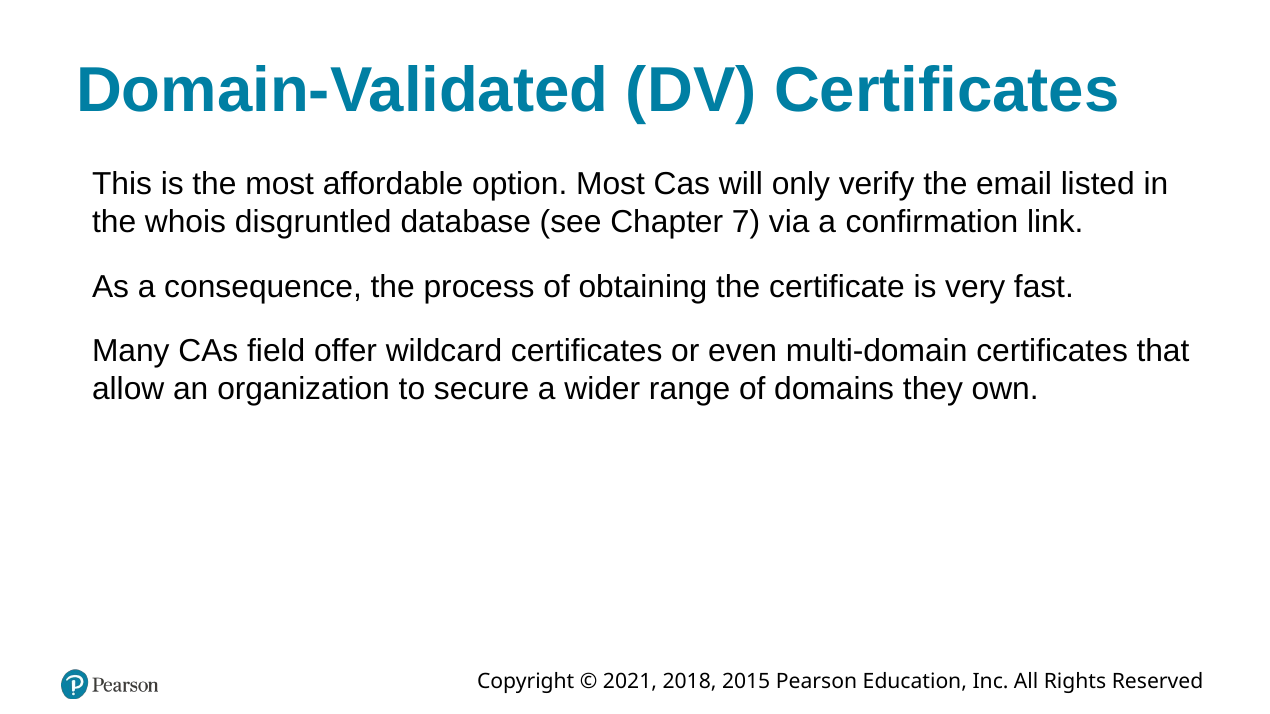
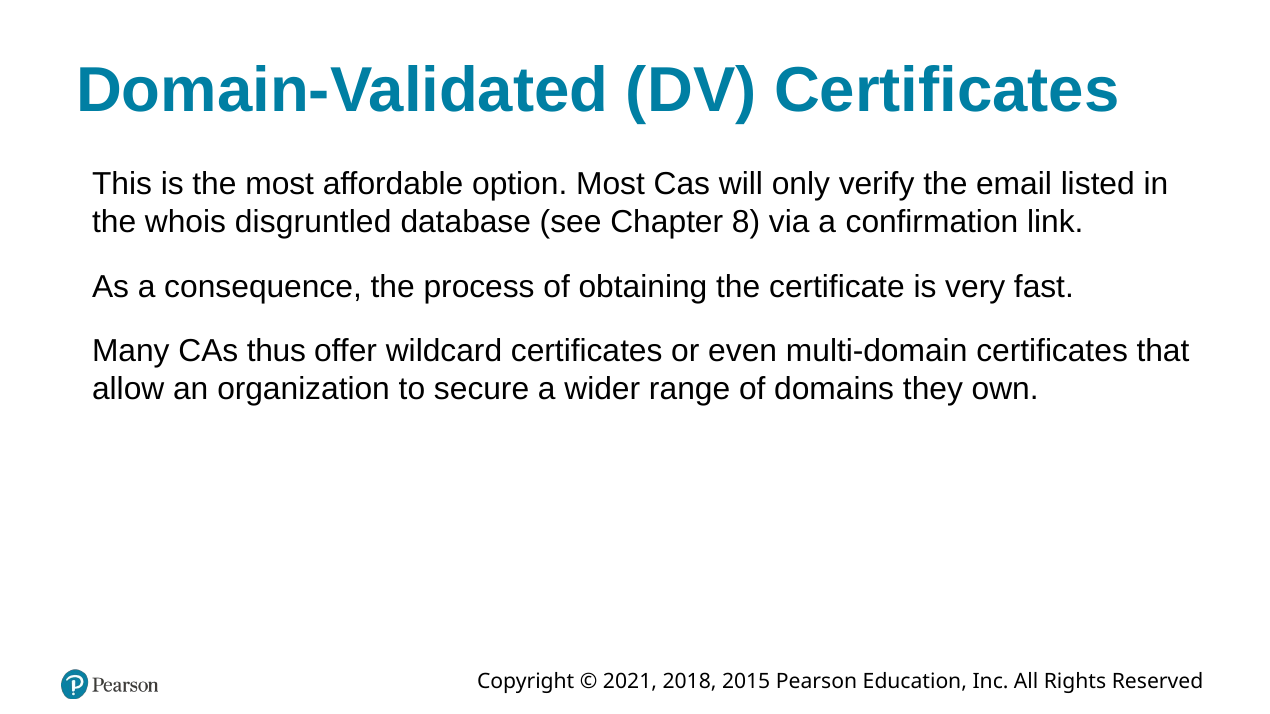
7: 7 -> 8 (746, 222)
field: field -> thus (276, 351)
